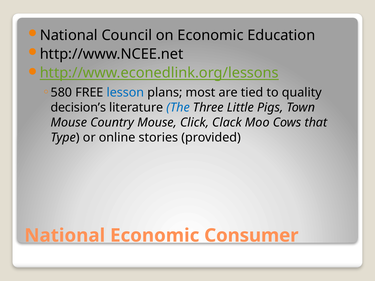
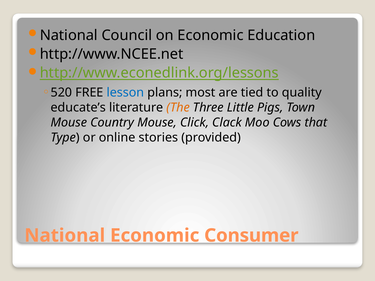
580: 580 -> 520 (61, 93)
decision’s: decision’s -> educate’s (78, 108)
The colour: blue -> orange (178, 108)
